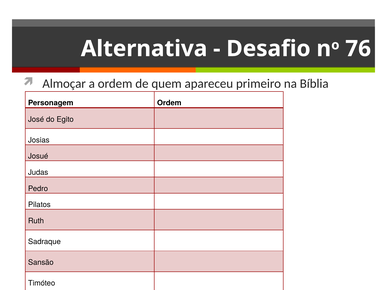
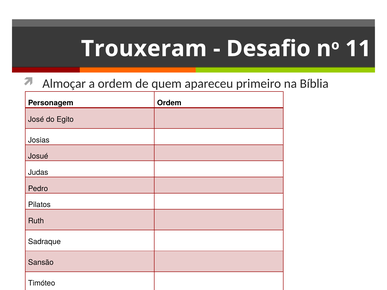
Alternativa: Alternativa -> Trouxeram (144, 49)
76: 76 -> 11 (358, 49)
